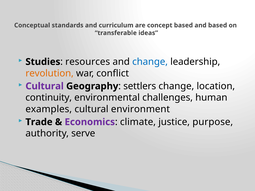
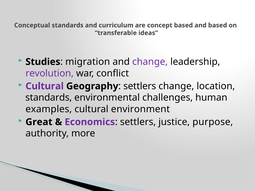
resources: resources -> migration (88, 62)
change colour: blue -> purple (150, 62)
revolution colour: orange -> purple (50, 73)
continuity: continuity -> standards (49, 98)
Trade: Trade -> Great (39, 122)
climate: climate -> settlers (138, 122)
serve: serve -> more (83, 134)
